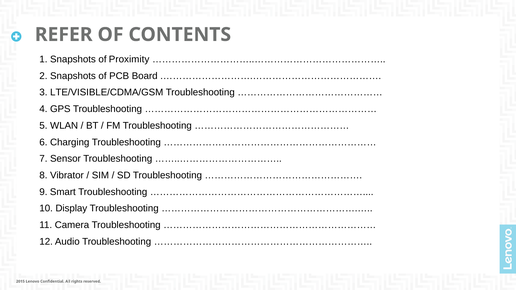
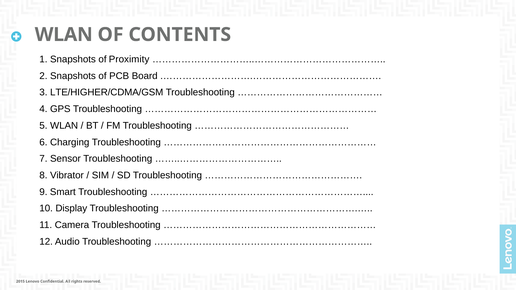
REFER: REFER -> WLAN (64, 35)
LTE/VISIBLE/CDMA/GSM: LTE/VISIBLE/CDMA/GSM -> LTE/HIGHER/CDMA/GSM (107, 93)
